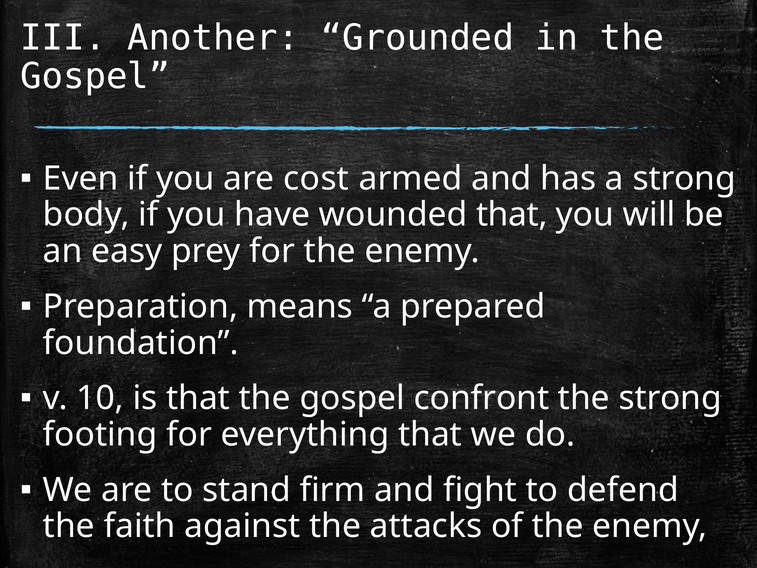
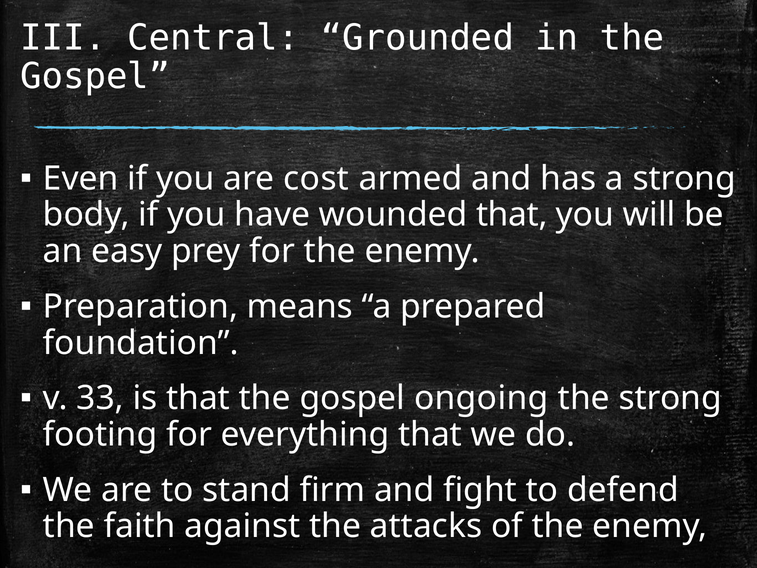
Another: Another -> Central (213, 38)
10: 10 -> 33 (100, 398)
confront: confront -> ongoing (481, 398)
